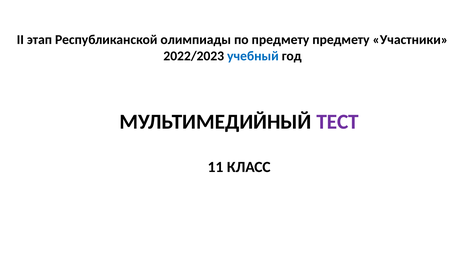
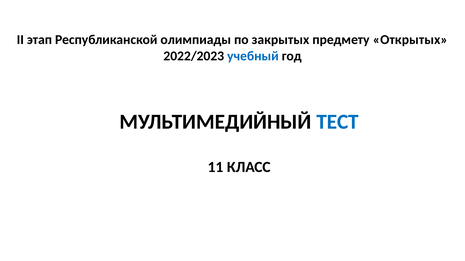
по предмету: предмету -> закрытых (280, 40)
Участники: Участники -> Открытых (410, 40)
ТЕСТ colour: purple -> blue (338, 122)
